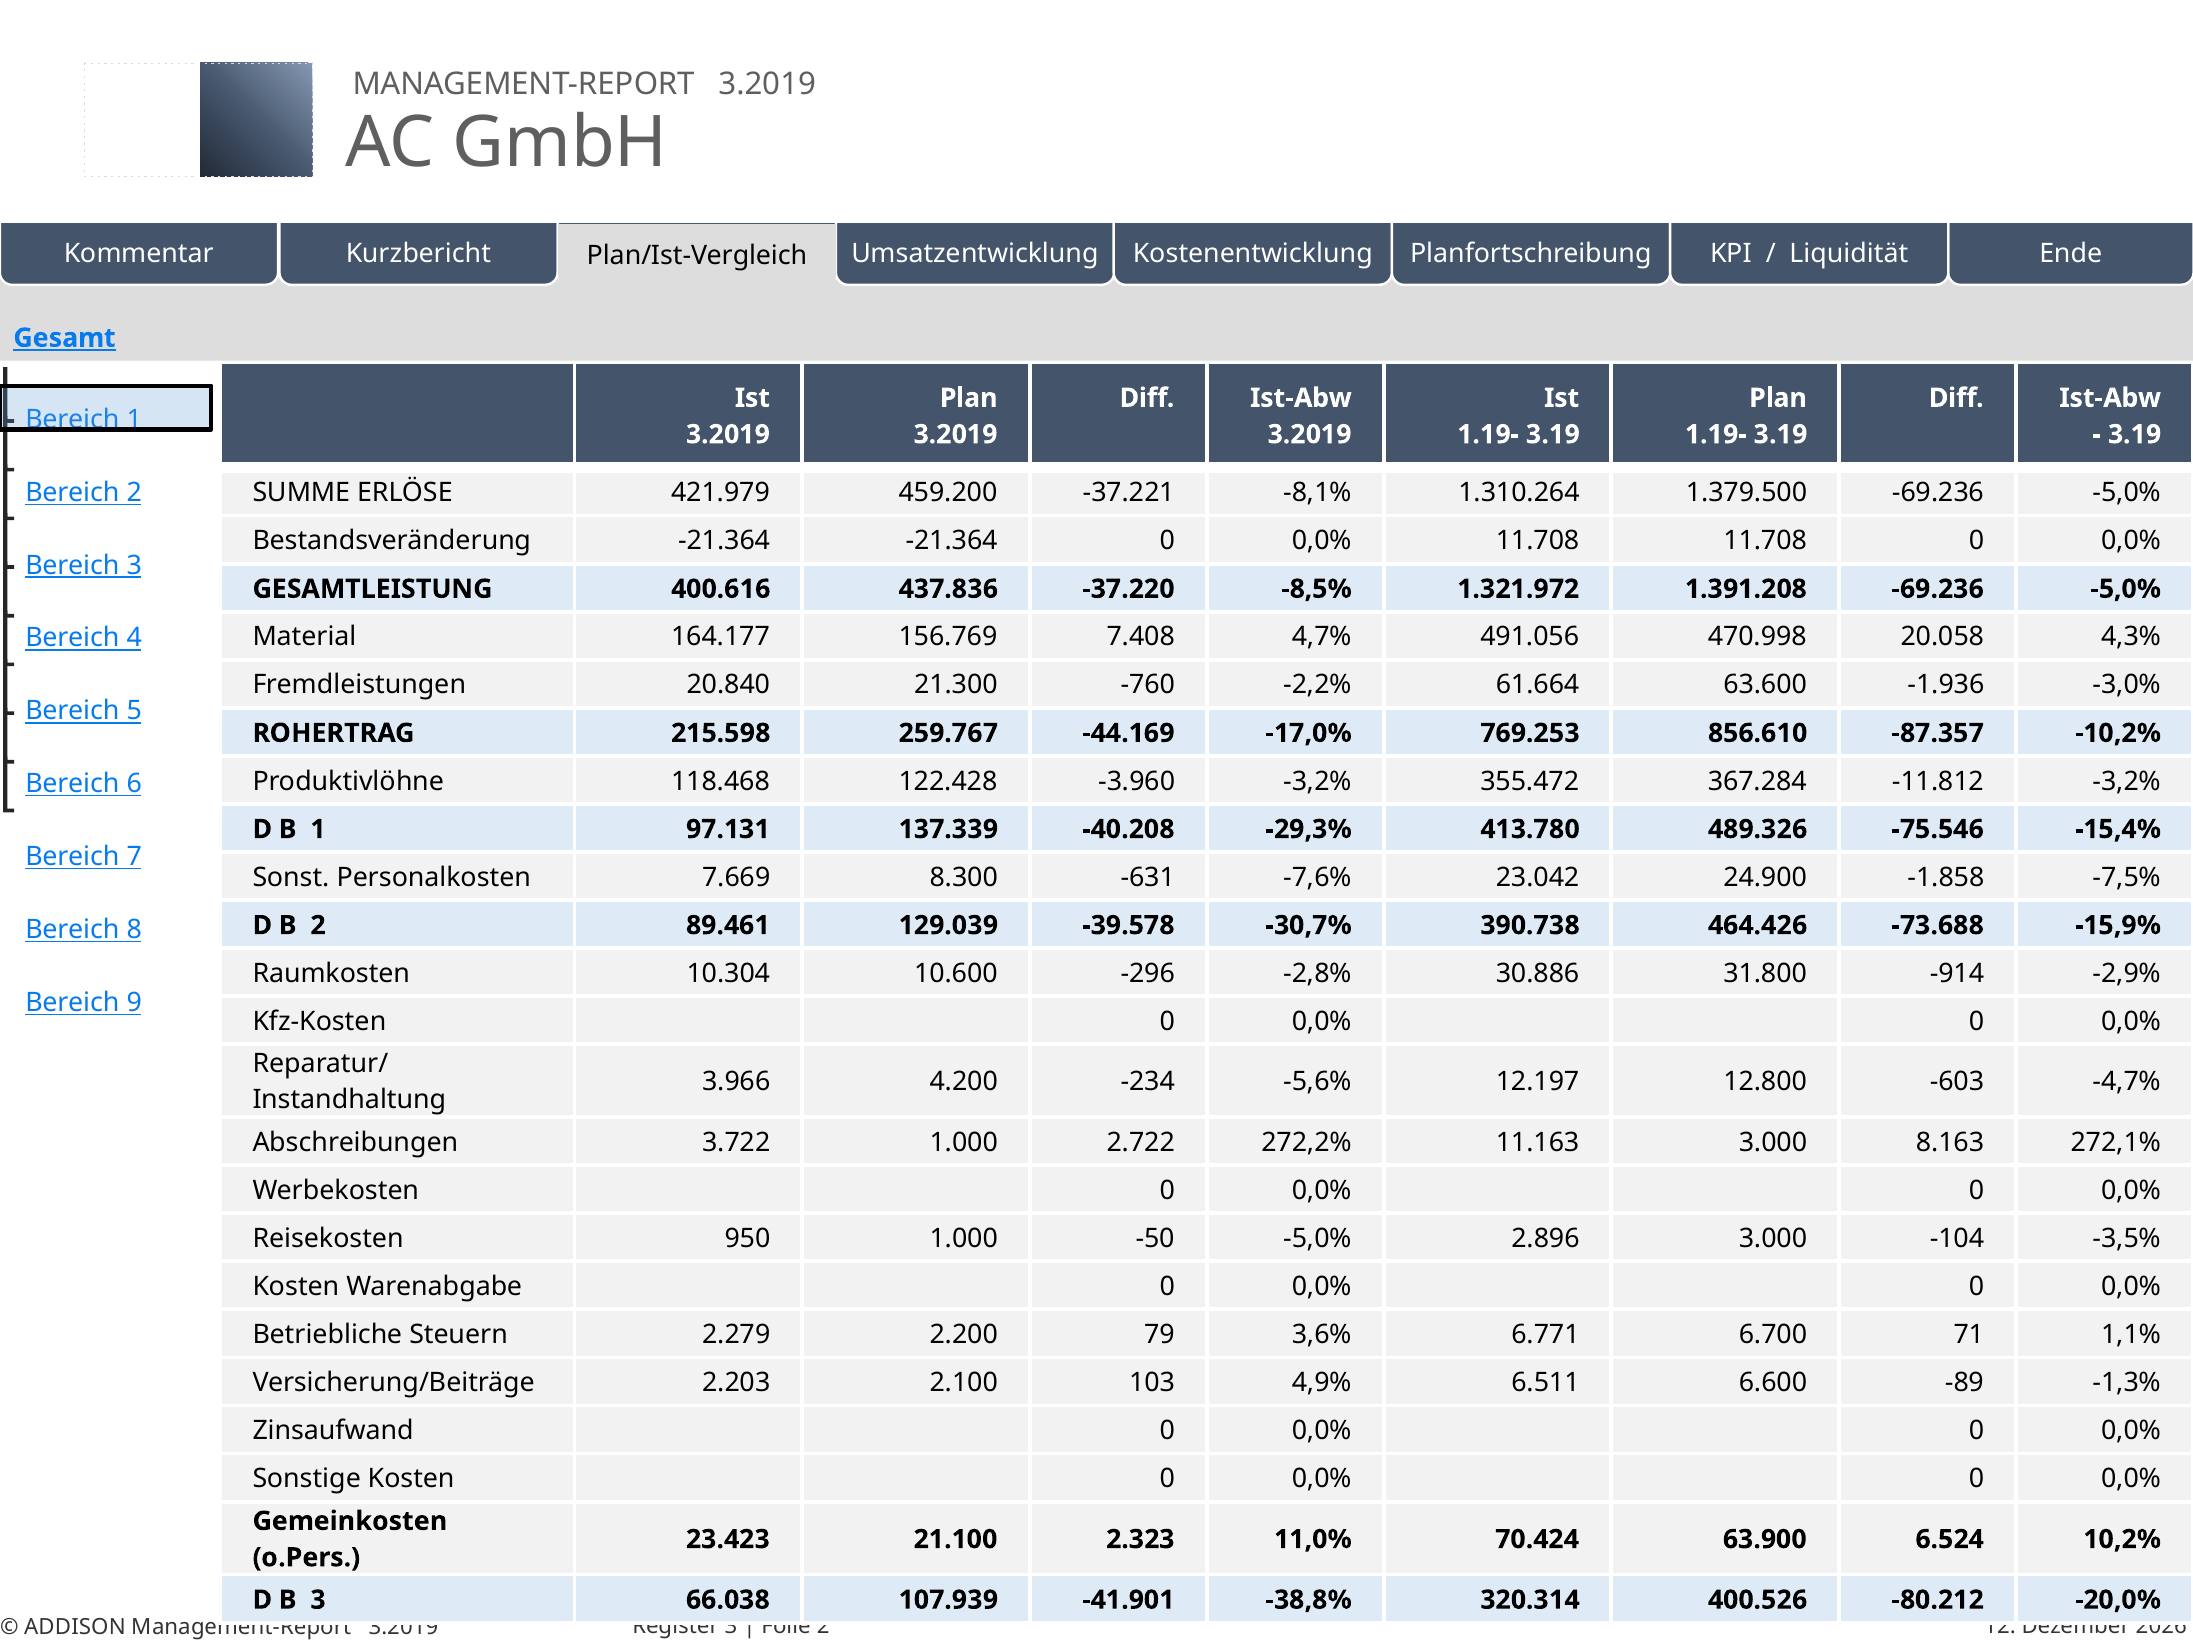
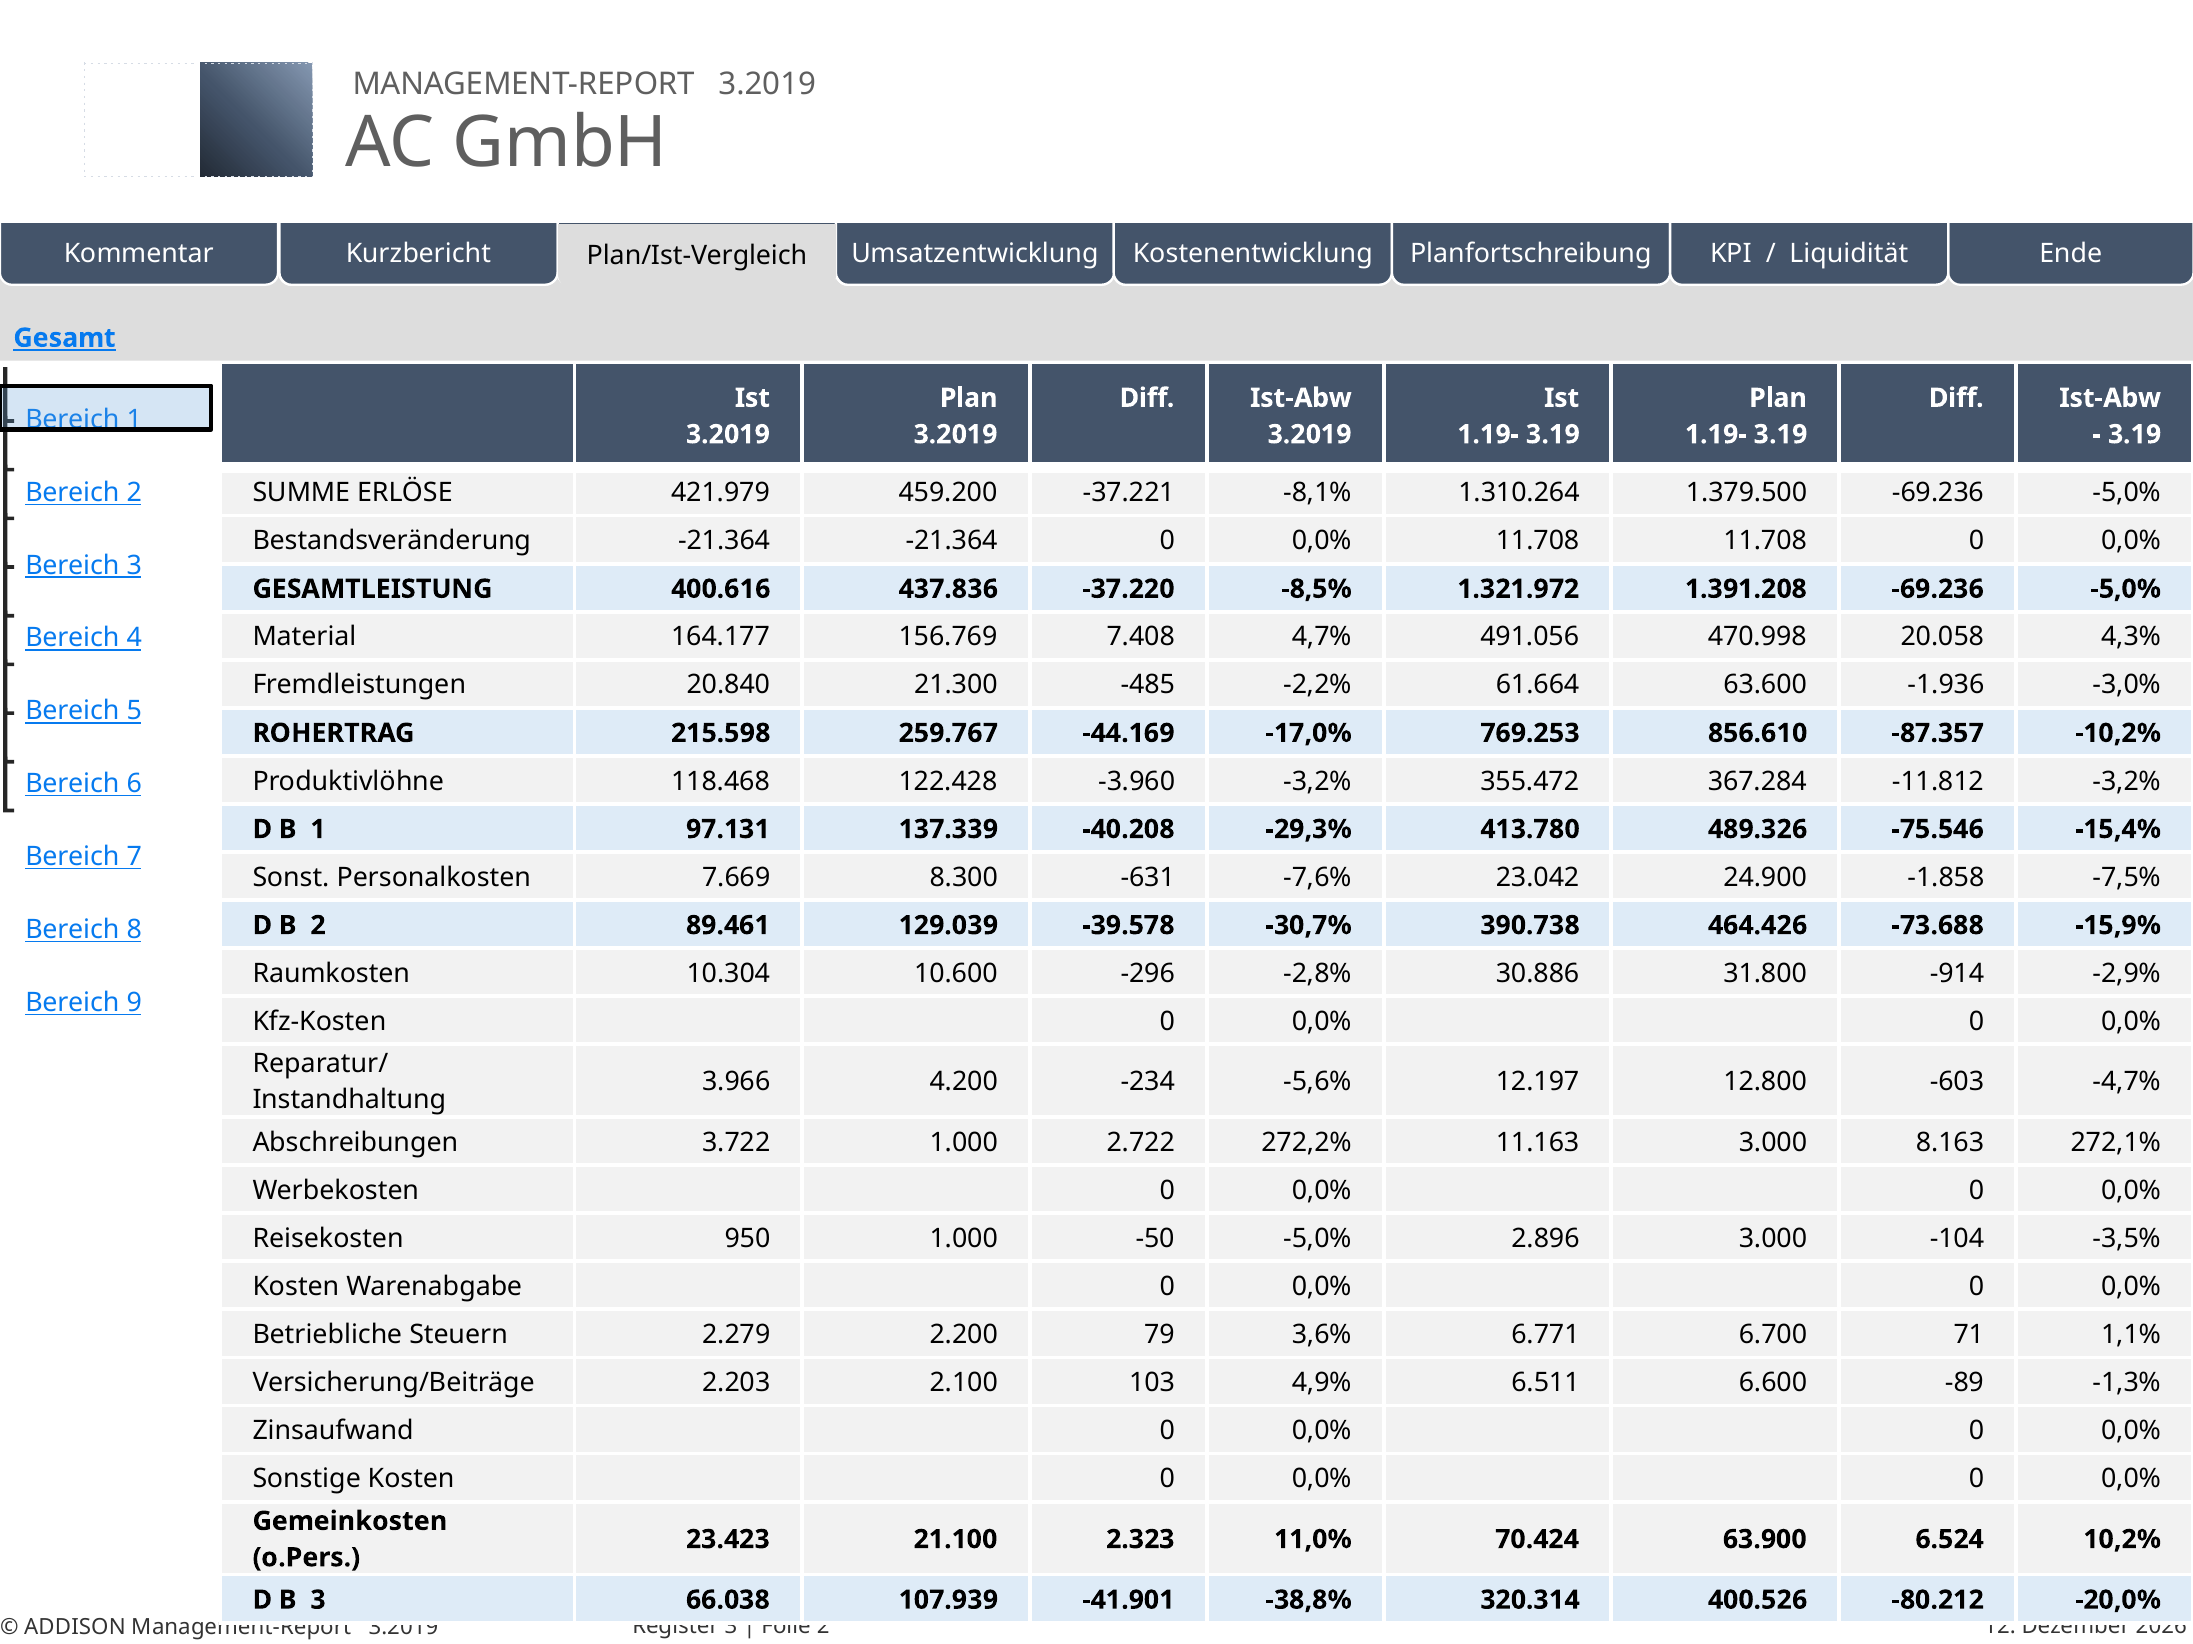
-760: -760 -> -485 (1148, 685)
